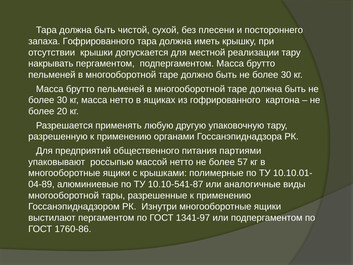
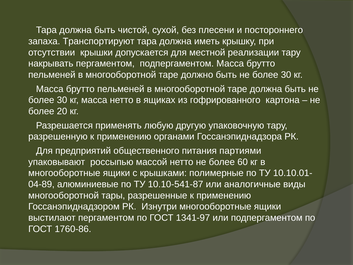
запаха Гофрированного: Гофрированного -> Транспортируют (99, 41)
57: 57 -> 60 (243, 162)
